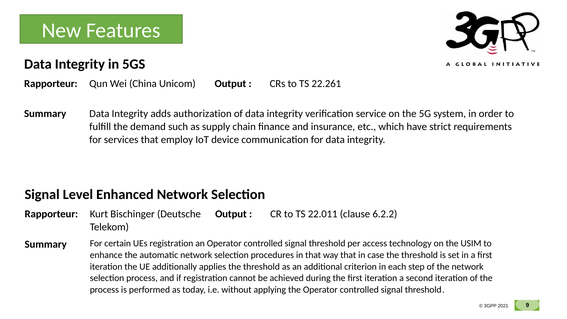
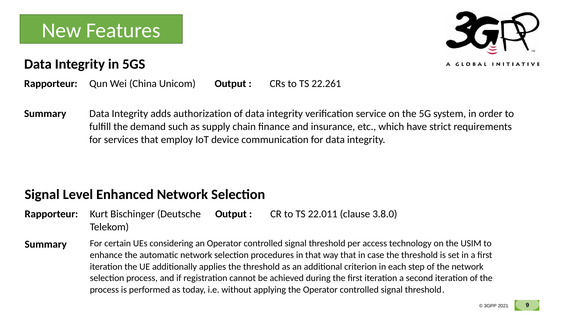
6.2.2: 6.2.2 -> 3.8.0 (385, 214)
UEs registration: registration -> considering (171, 243)
